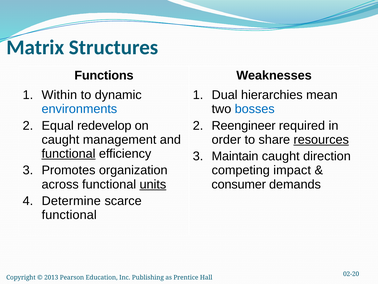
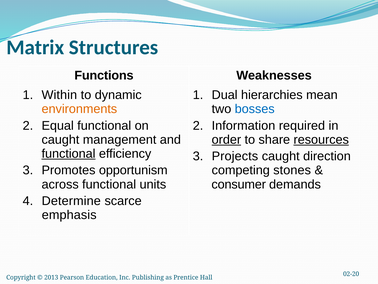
environments colour: blue -> orange (79, 109)
Equal redevelop: redevelop -> functional (104, 125)
Reengineer: Reengineer -> Information (243, 125)
order underline: none -> present (226, 139)
Maintain: Maintain -> Projects (235, 156)
organization: organization -> opportunism (133, 170)
impact: impact -> stones (292, 170)
units underline: present -> none (153, 184)
functional: functional -> emphasis (69, 215)
